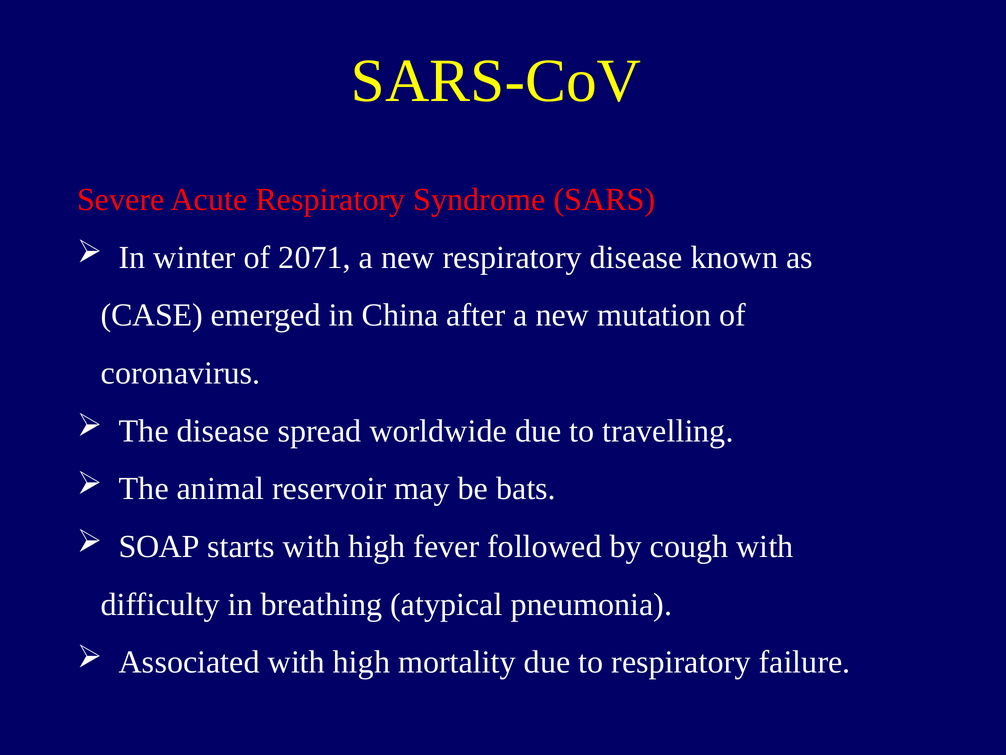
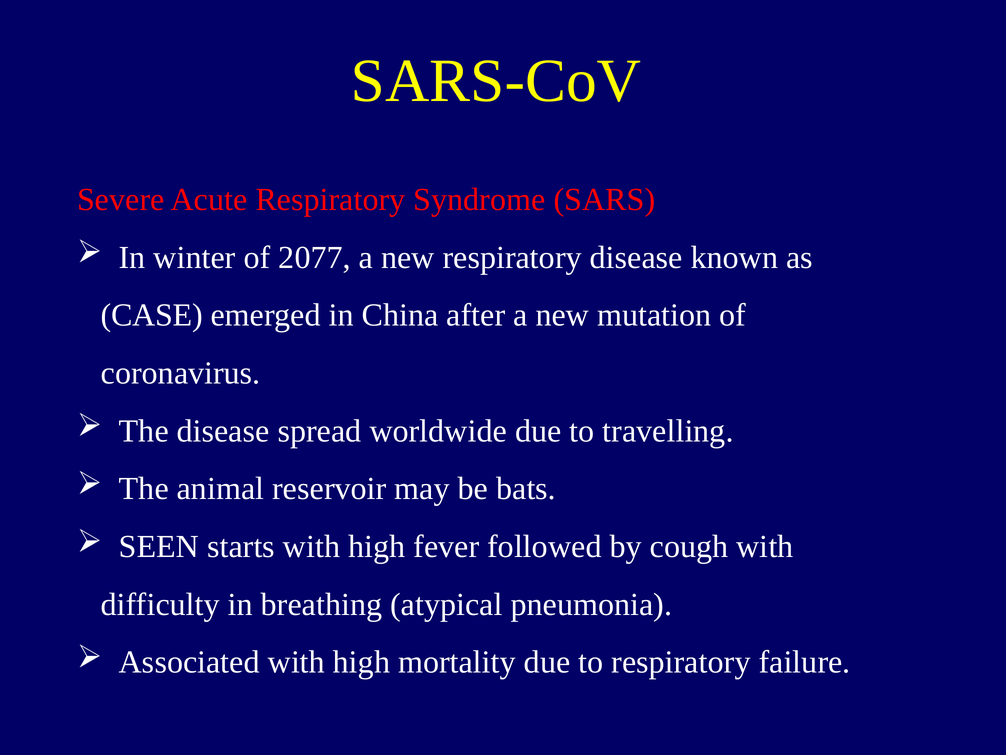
2071: 2071 -> 2077 (315, 257)
SOAP: SOAP -> SEEN (159, 546)
